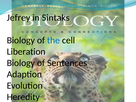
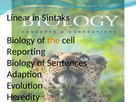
Jefrey: Jefrey -> Linear (19, 18)
the colour: blue -> orange (53, 40)
Liberation: Liberation -> Reporting (26, 52)
